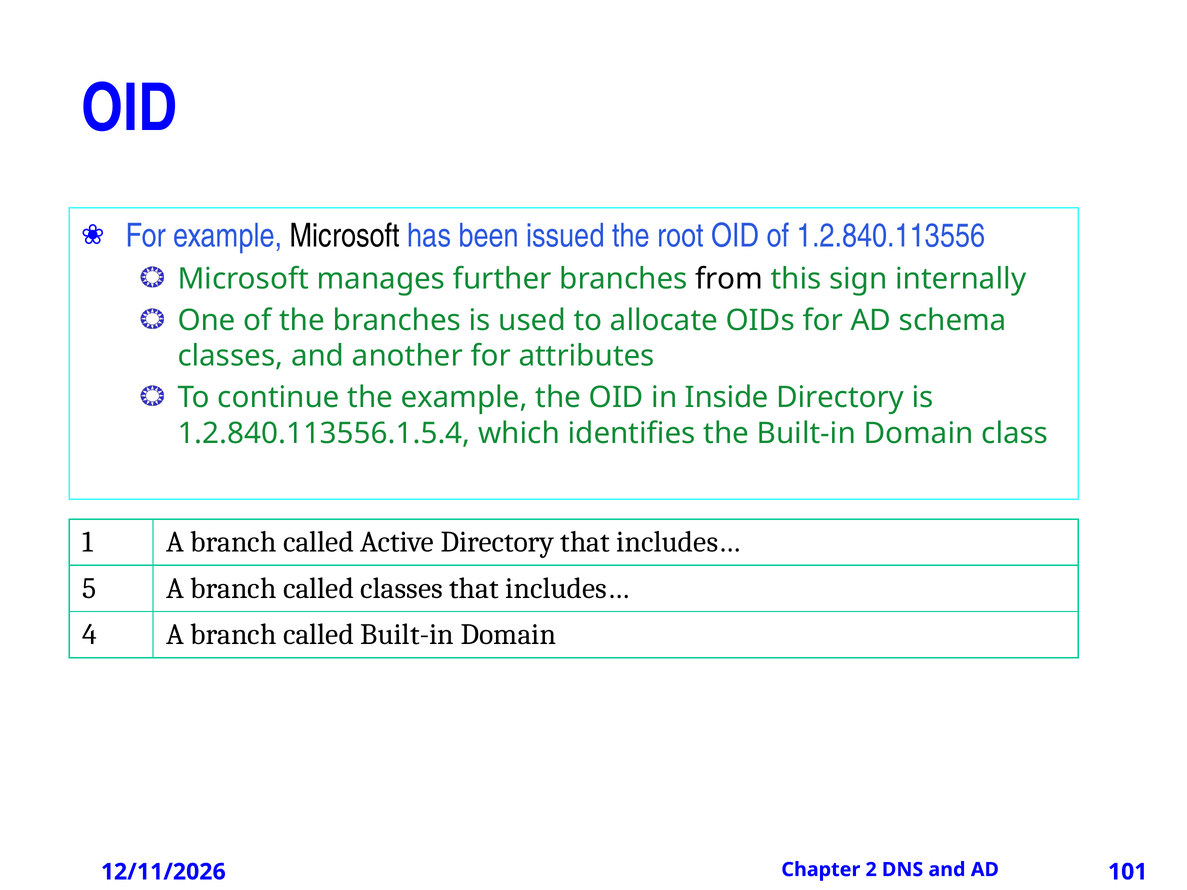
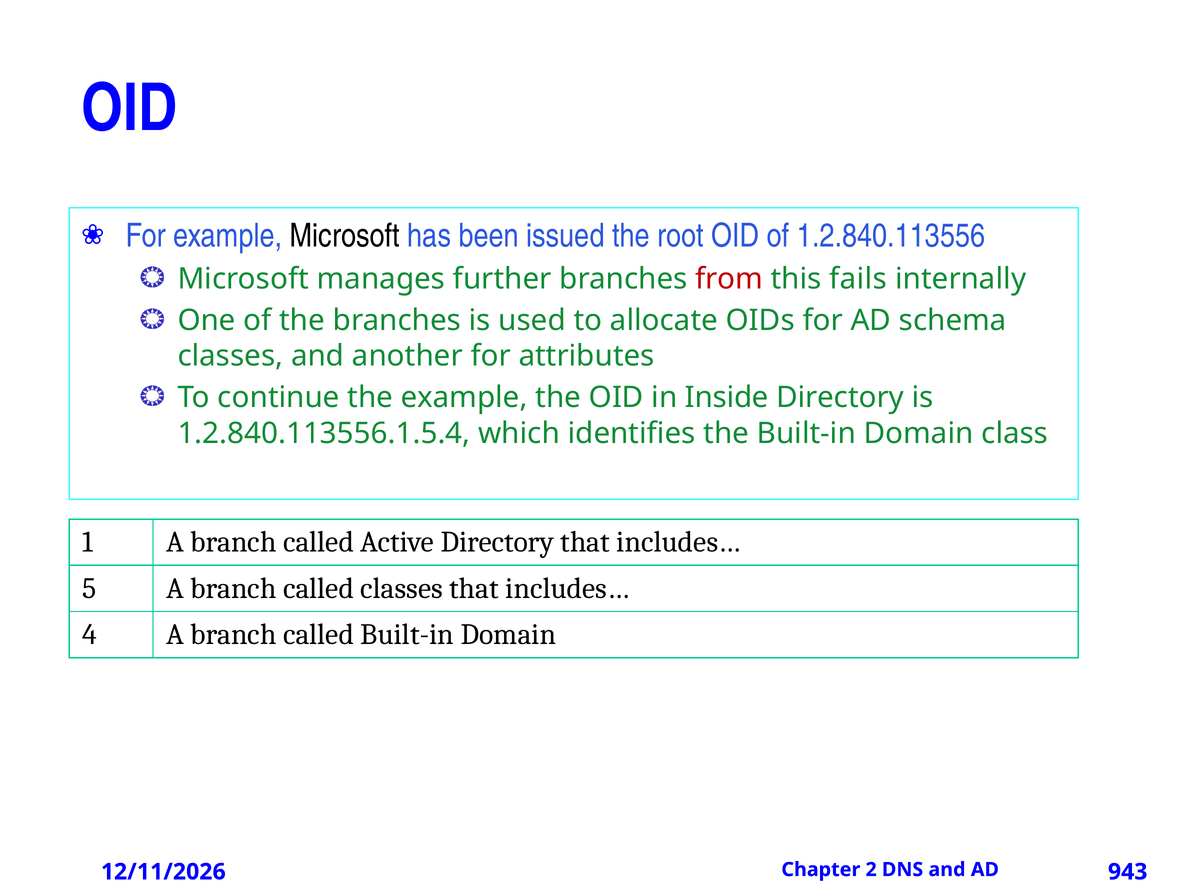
from colour: black -> red (729, 279)
sign: sign -> fails (858, 279)
101: 101 -> 943 (1128, 872)
